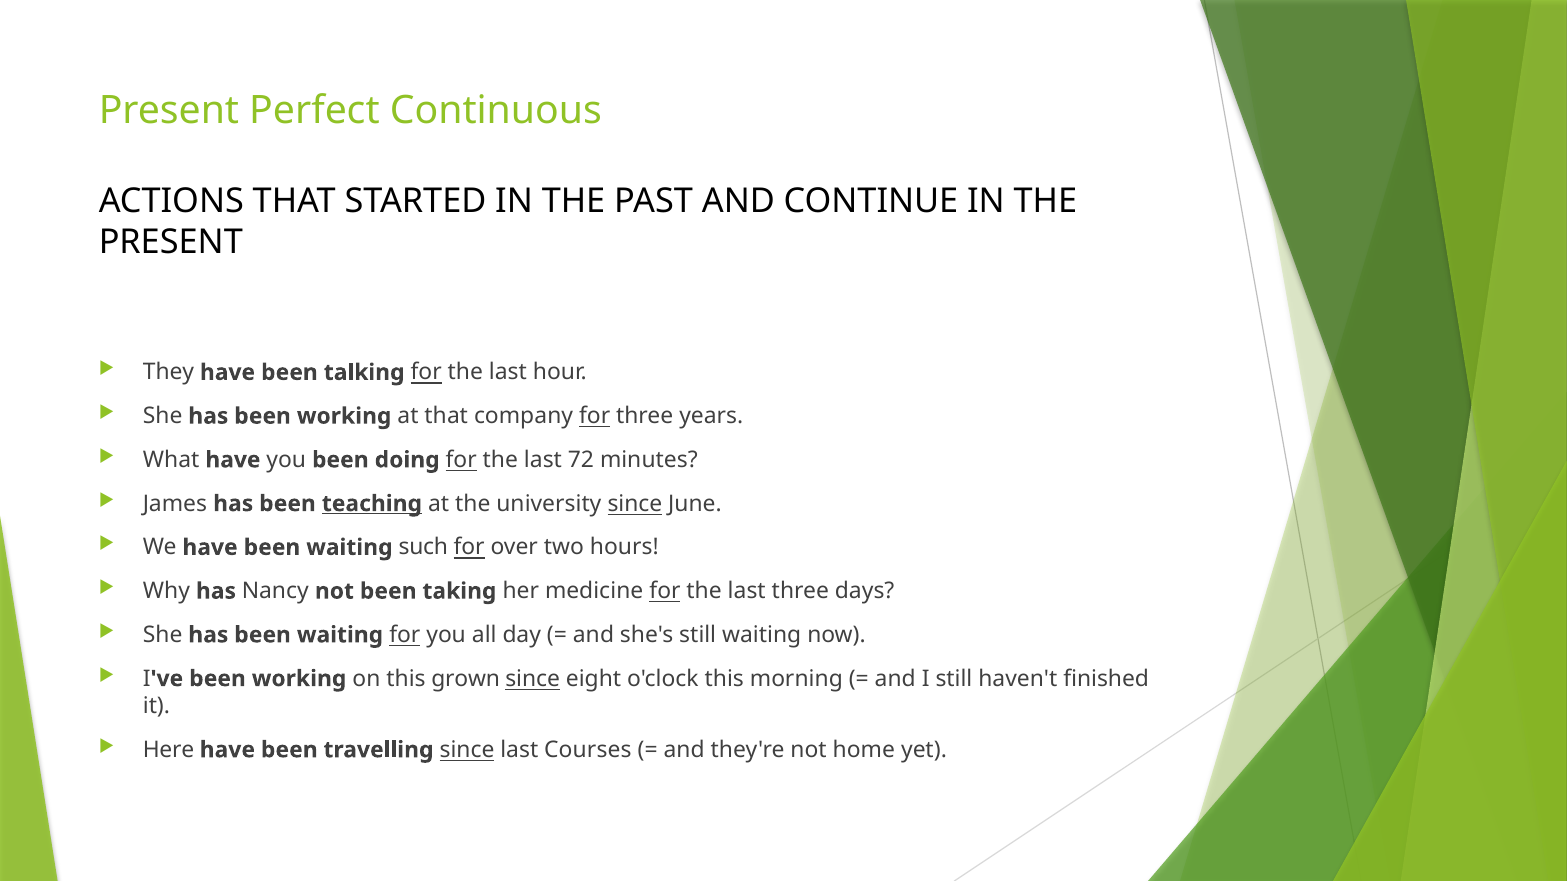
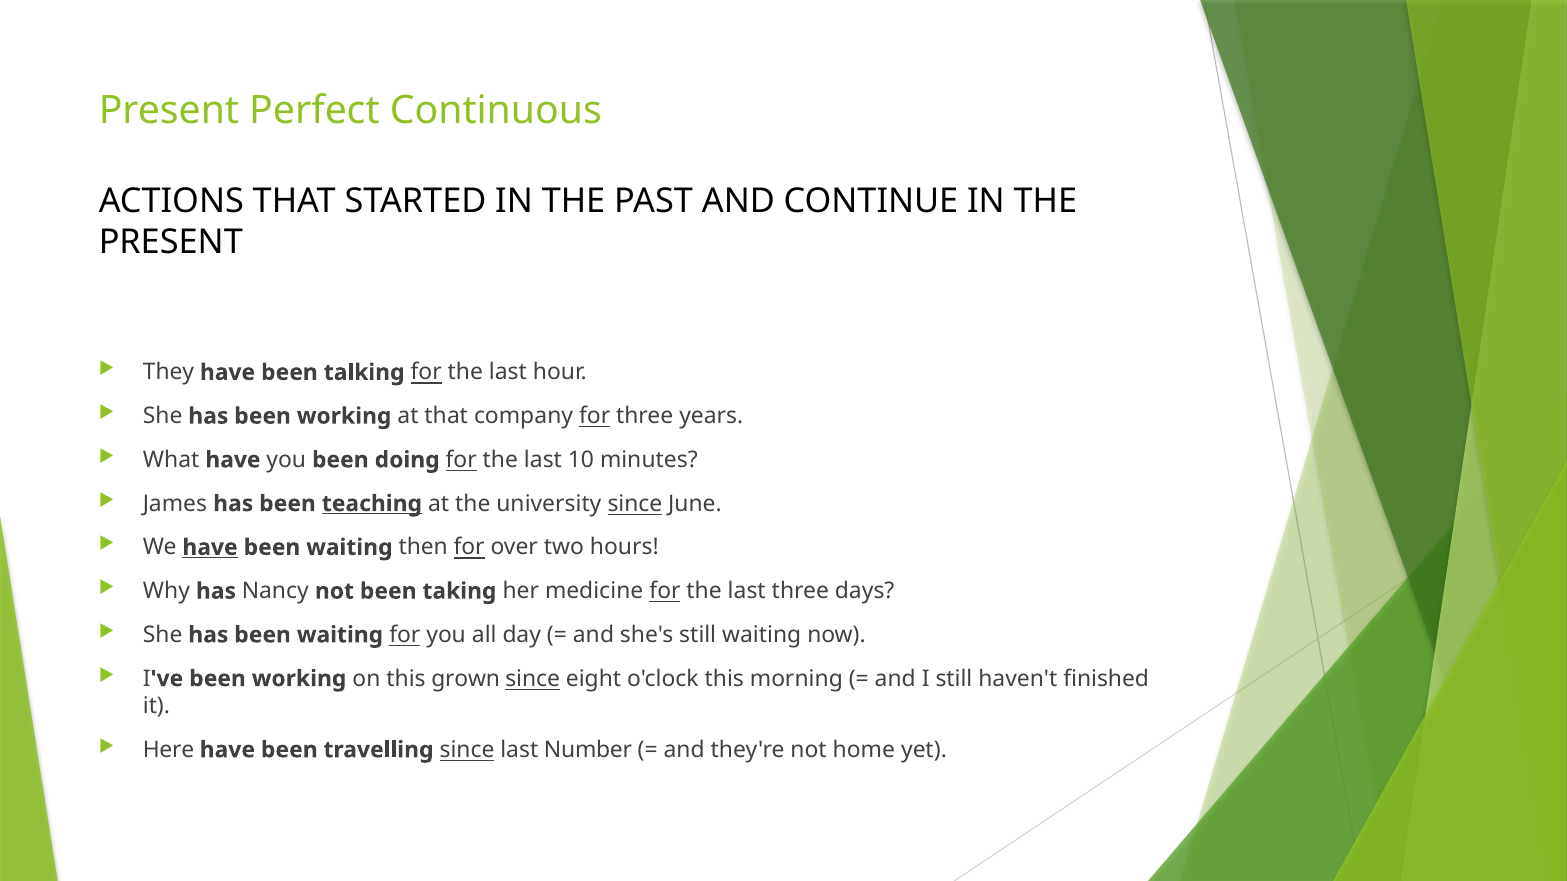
72: 72 -> 10 (581, 460)
have underline: none -> present (210, 548)
such: such -> then (423, 548)
Courses: Courses -> Number (588, 750)
